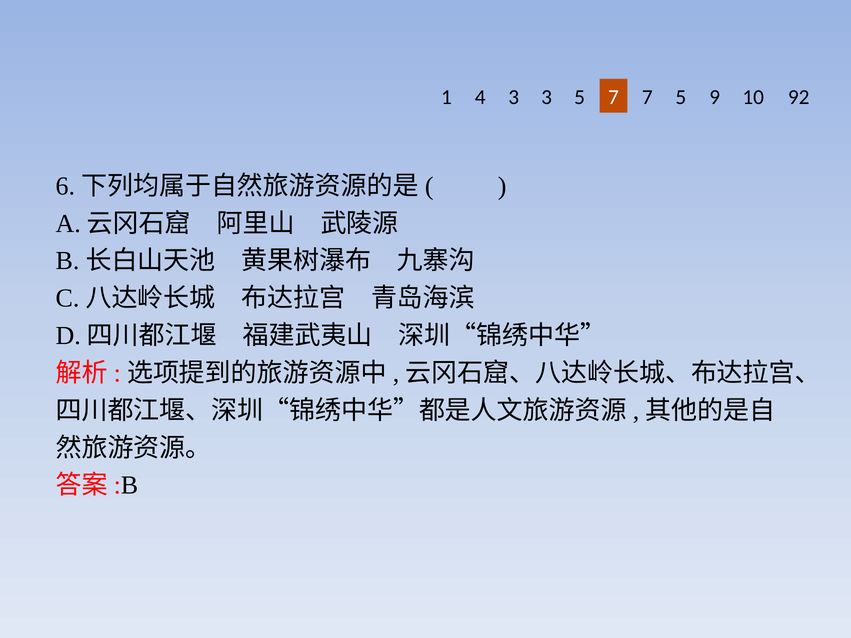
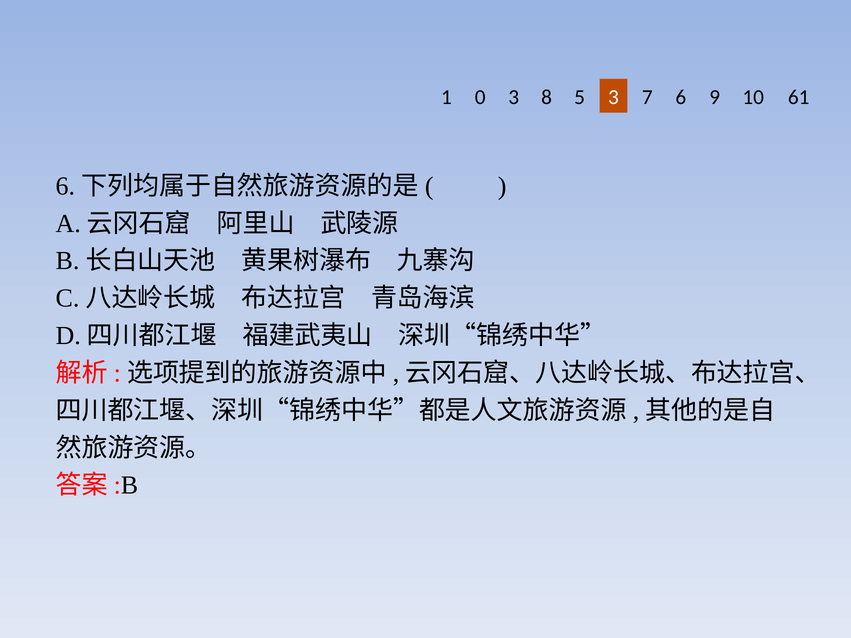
4: 4 -> 0 (480, 97)
3 3: 3 -> 8 (547, 97)
5 7: 7 -> 3 (613, 97)
7 5: 5 -> 6 (681, 97)
92: 92 -> 61 (799, 97)
